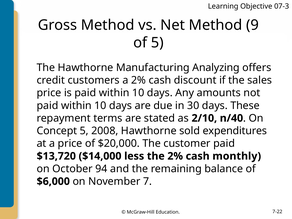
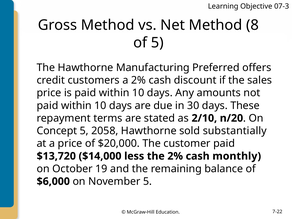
9: 9 -> 8 (252, 25)
Analyzing: Analyzing -> Preferred (216, 68)
n/40: n/40 -> n/20 (231, 118)
2008: 2008 -> 2058 (105, 131)
expenditures: expenditures -> substantially (235, 131)
94: 94 -> 19 (101, 169)
November 7: 7 -> 5 (148, 181)
